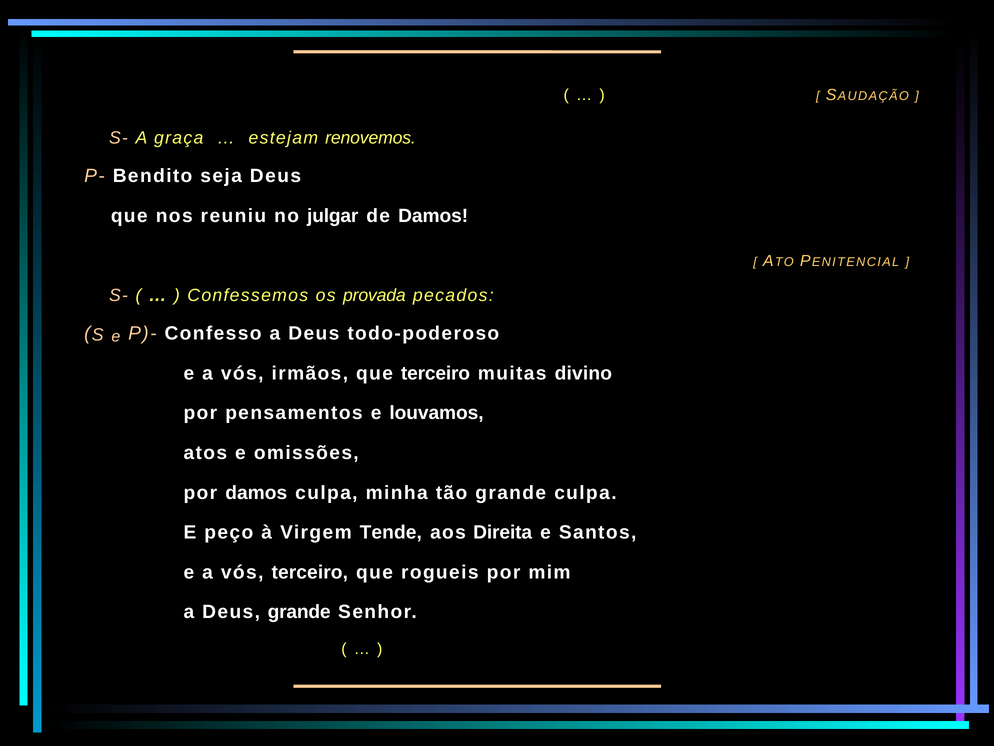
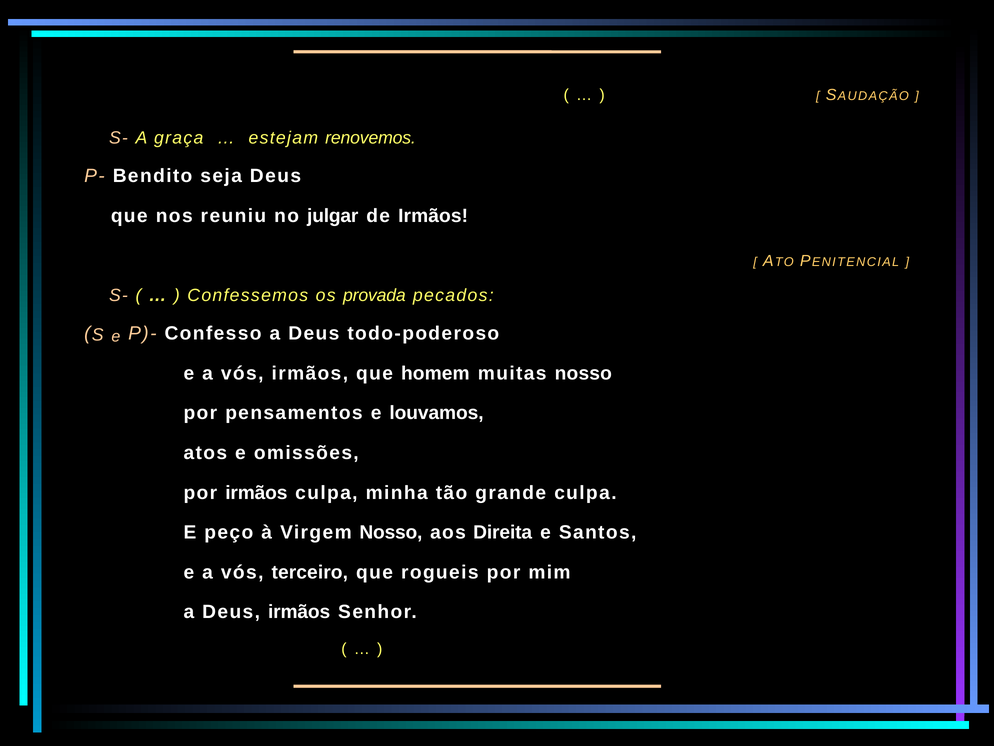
de Damos: Damos -> Irmãos (433, 216)
que terceiro: terceiro -> homem (435, 373)
muitas divino: divino -> nosso (583, 373)
por damos: damos -> irmãos (256, 492)
Virgem Tende: Tende -> Nosso (391, 532)
Deus grande: grande -> irmãos (299, 612)
